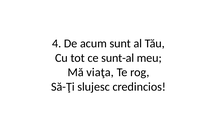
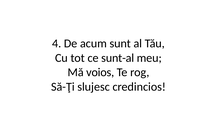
viaţa: viaţa -> voios (100, 72)
